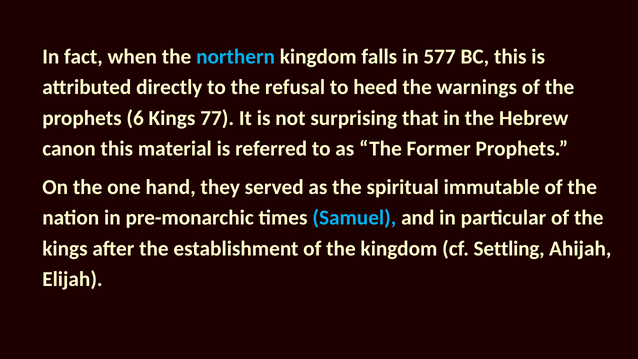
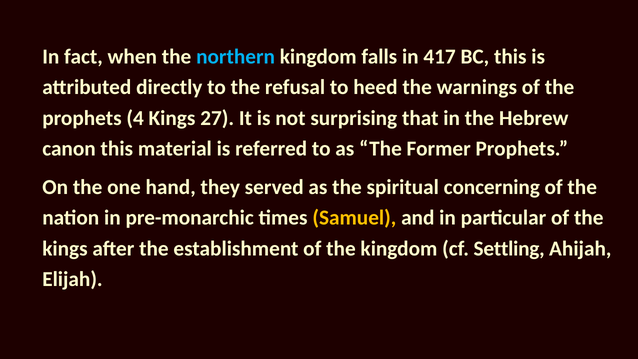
577: 577 -> 417 (440, 57)
6: 6 -> 4 (135, 118)
77: 77 -> 27 (217, 118)
immutable: immutable -> concerning (492, 187)
Samuel colour: light blue -> yellow (354, 218)
